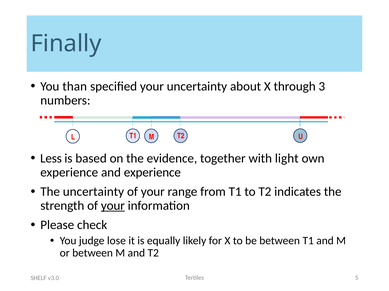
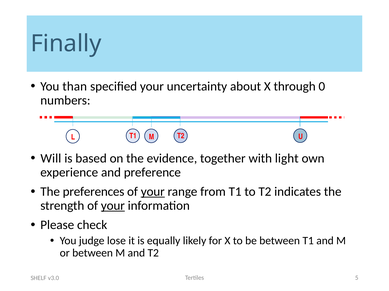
3: 3 -> 0 (322, 87)
Less: Less -> Will (51, 159)
and experience: experience -> preference (152, 173)
The uncertainty: uncertainty -> preferences (94, 192)
your underline: none -> present (153, 192)
